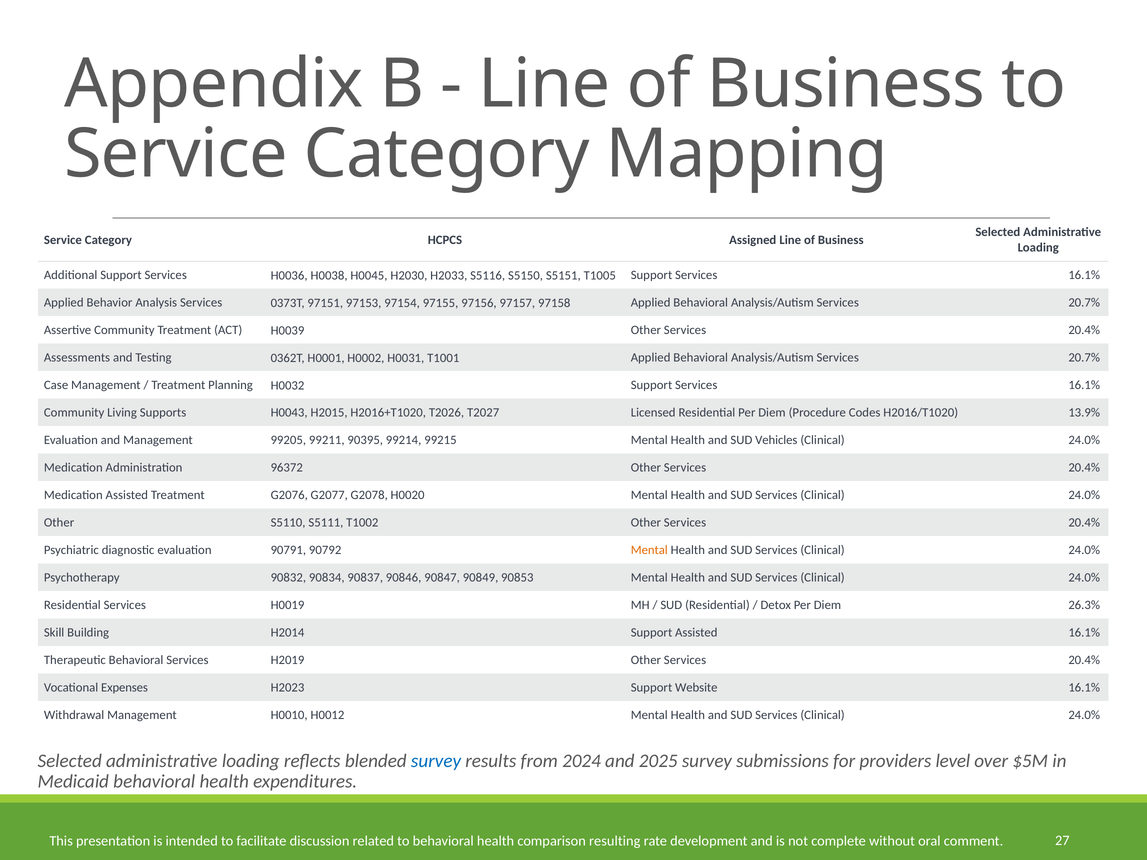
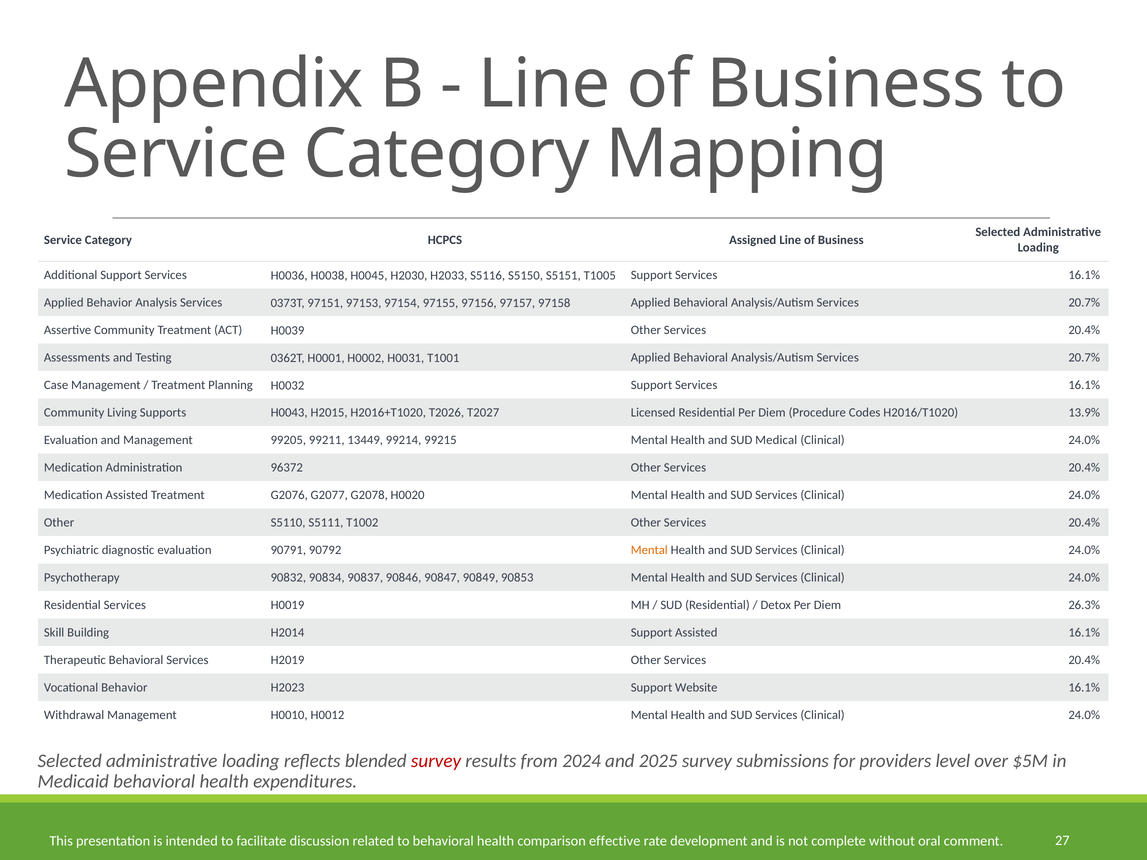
90395: 90395 -> 13449 (365, 440)
Vehicles: Vehicles -> Medical (776, 440)
Vocational Expenses: Expenses -> Behavior (124, 688)
survey colour: blue -> red (436, 761)
resulting: resulting -> effective (615, 841)
